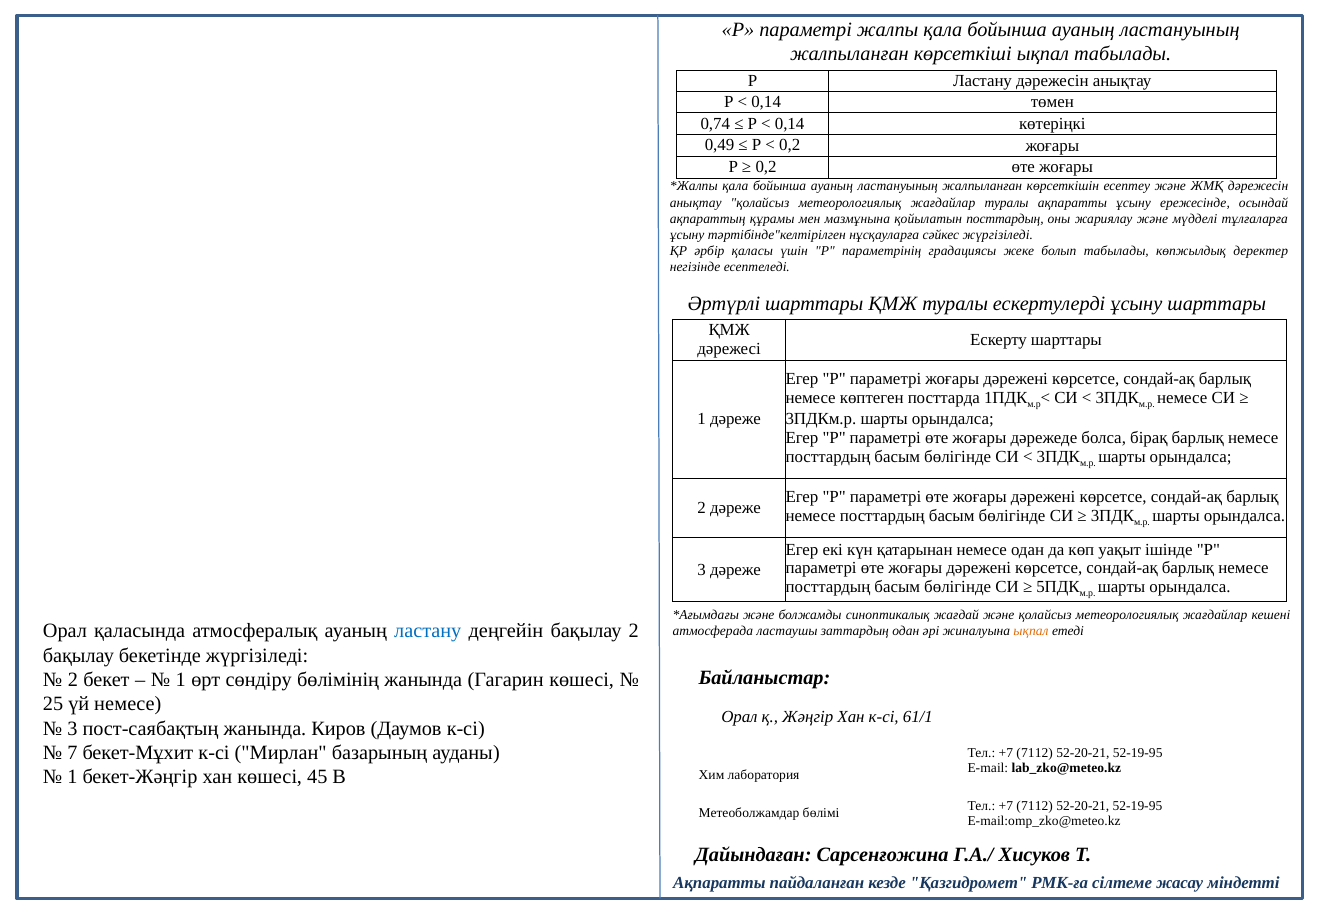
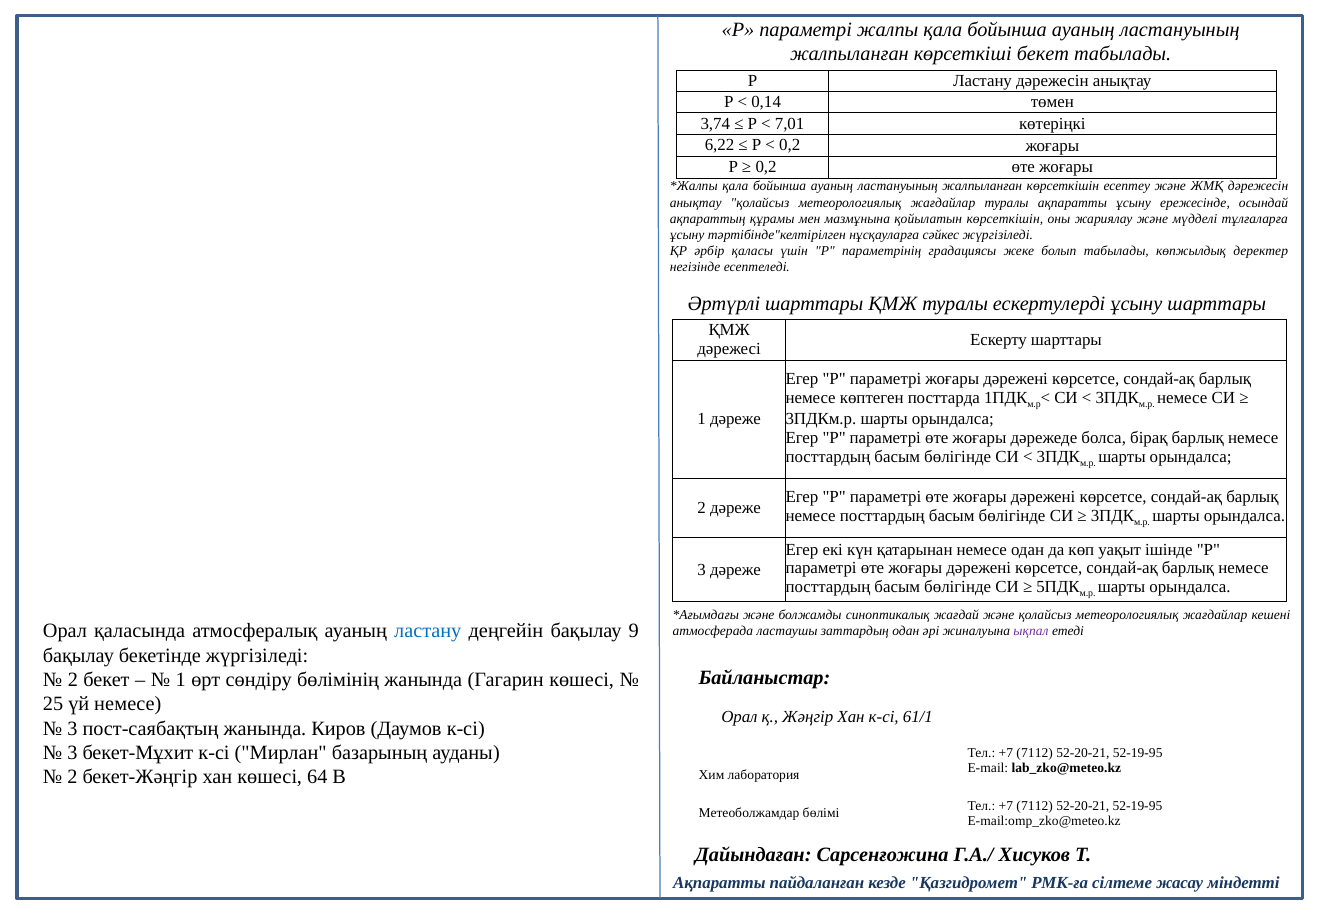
көрсеткіші ықпал: ықпал -> бекет (1043, 54)
0,74: 0,74 -> 3,74 (715, 123)
0,14: 0,14 -> 7,01 (790, 123)
0,49: 0,49 -> 6,22 (720, 145)
қойылатын посттардың: посттардың -> көрсеткішін (1005, 219)
бақылау 2: 2 -> 9 (634, 631)
ықпал colour: orange -> purple (1031, 631)
7: 7 -> 3 (72, 753)
1: 1 -> 2 (72, 777)
45: 45 -> 64 (317, 777)
